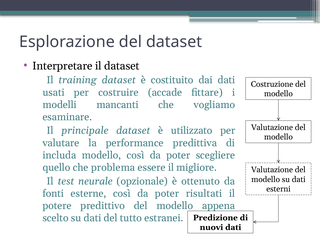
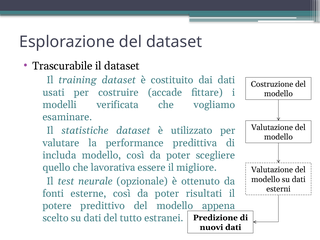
Interpretare: Interpretare -> Trascurabile (62, 66)
mancanti: mancanti -> verificata (118, 105)
principale: principale -> statistiche (85, 131)
problema: problema -> lavorativa (113, 168)
